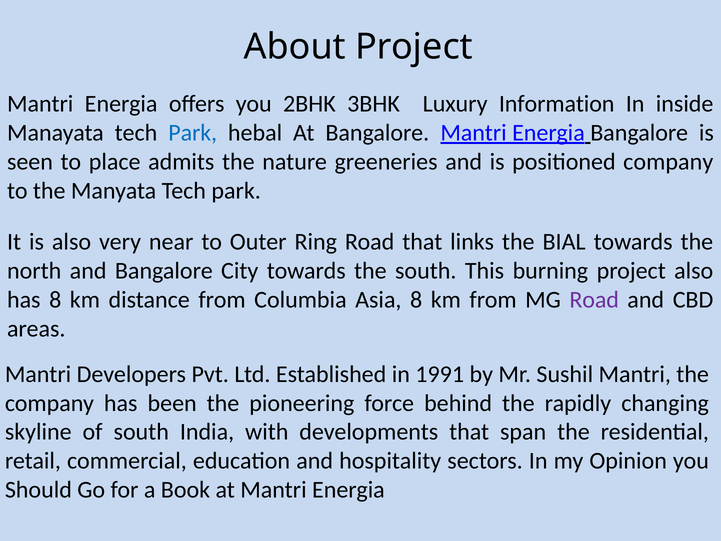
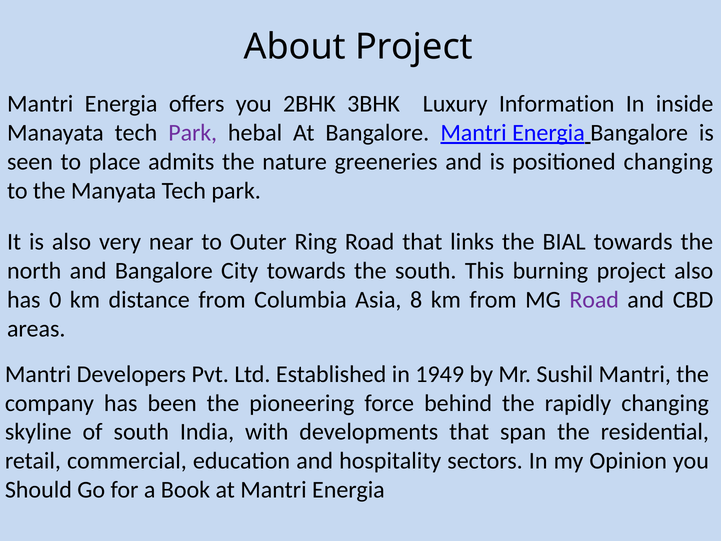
Park colour: blue -> purple (193, 133)
positioned company: company -> changing (668, 162)
has 8: 8 -> 0 (55, 300)
1991: 1991 -> 1949 (440, 374)
